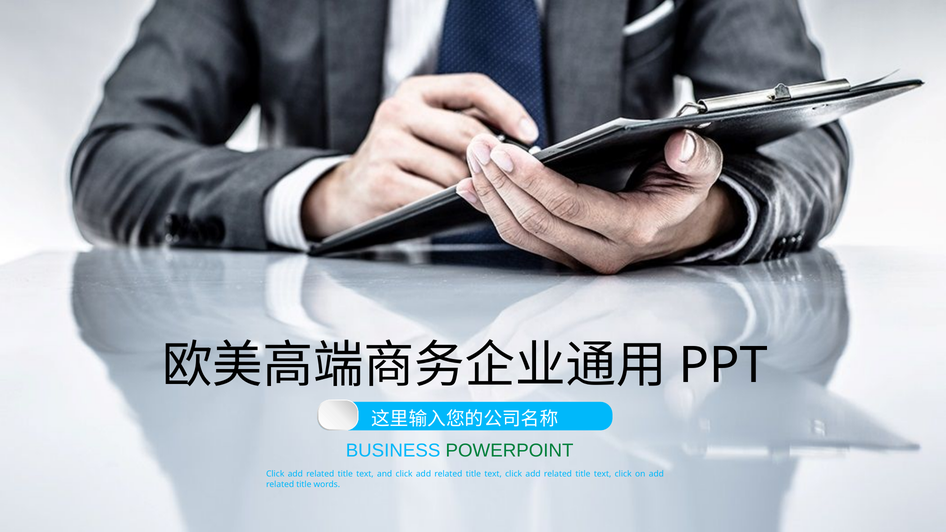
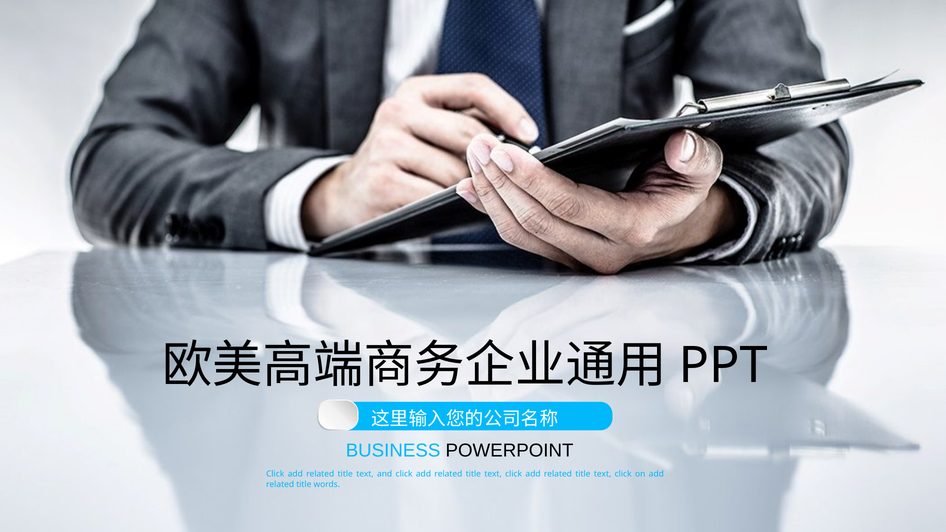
POWERPOINT colour: green -> black (510, 451)
